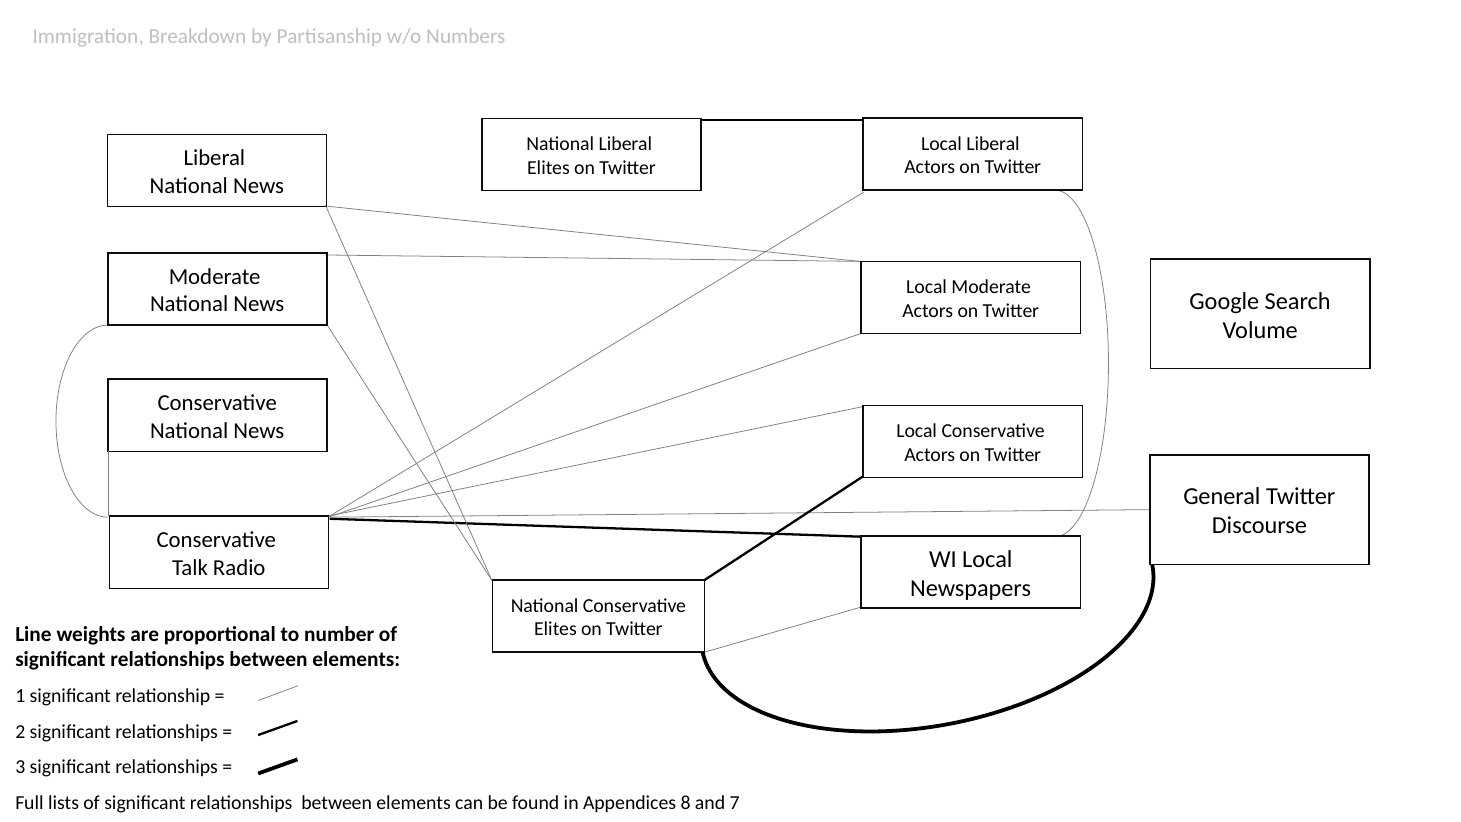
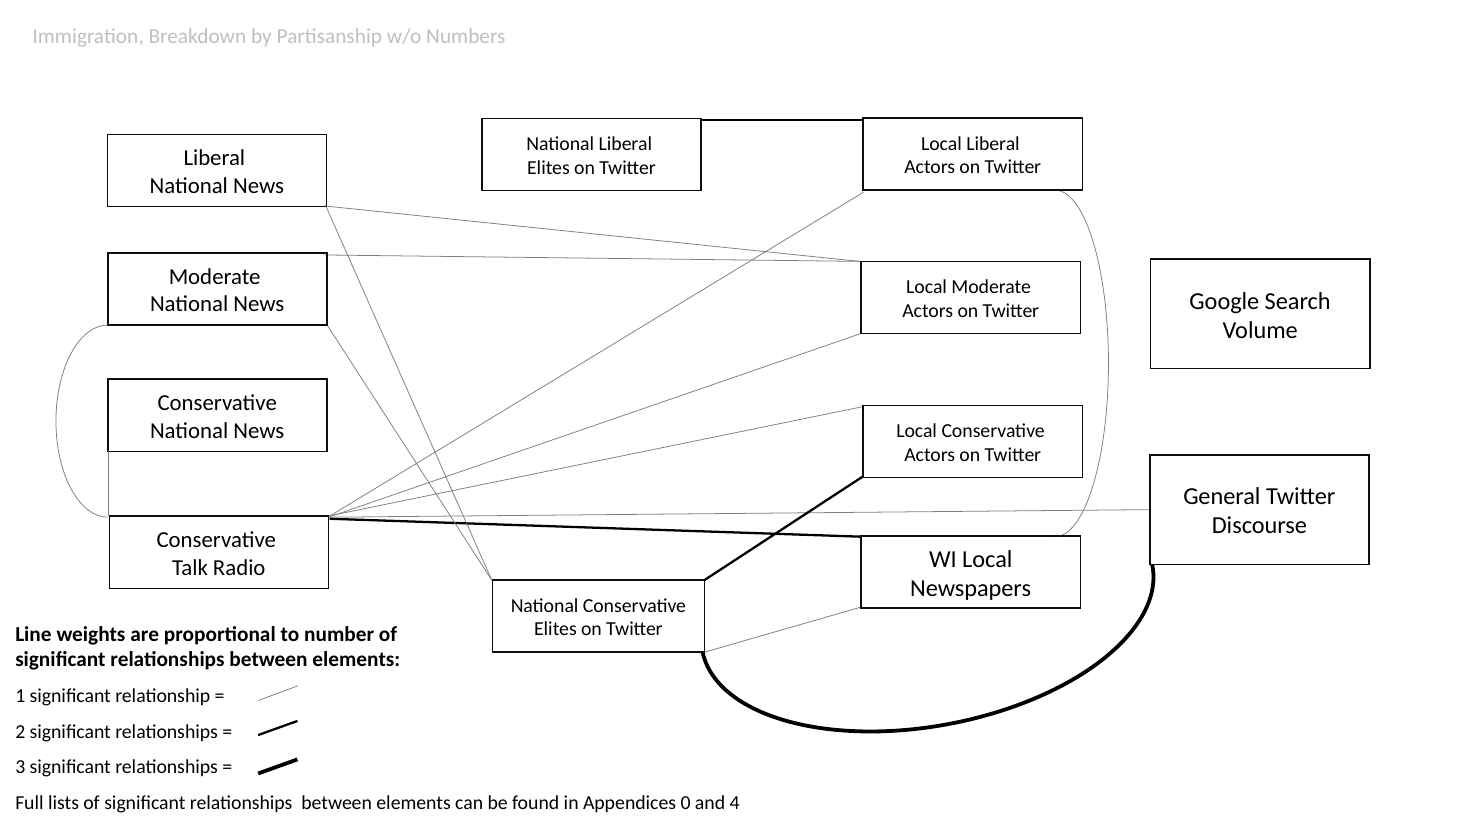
8: 8 -> 0 (686, 803)
7: 7 -> 4 (735, 803)
